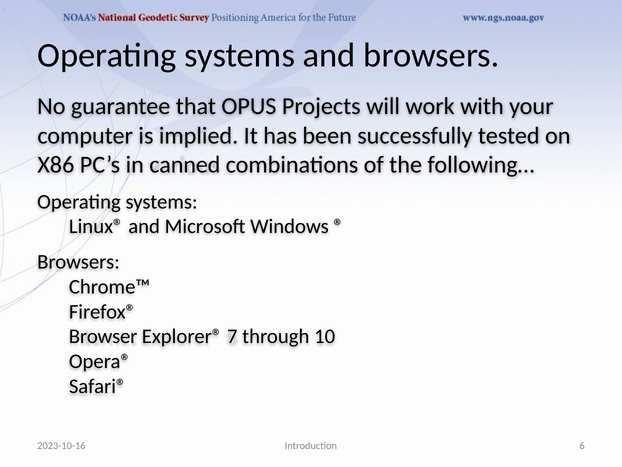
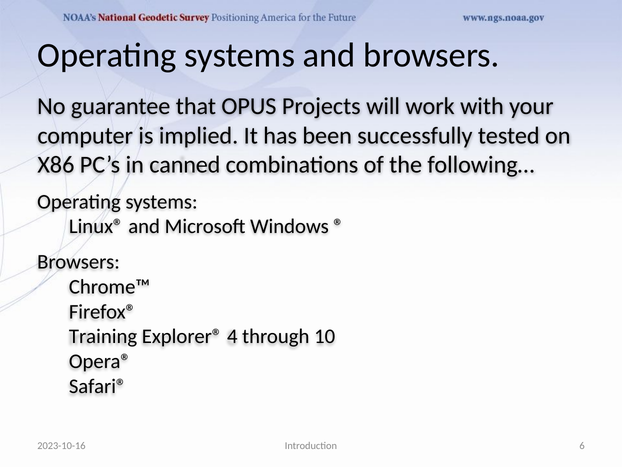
Browser: Browser -> Training (103, 336)
7: 7 -> 4 (232, 336)
